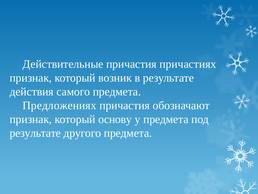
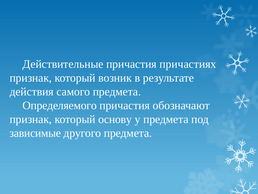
Предложениях: Предложениях -> Определяемого (60, 105)
результате: результате -> зависимые (35, 133)
